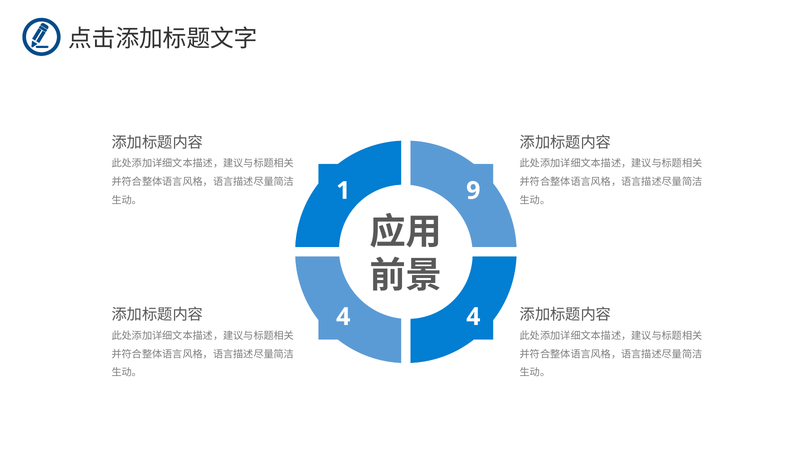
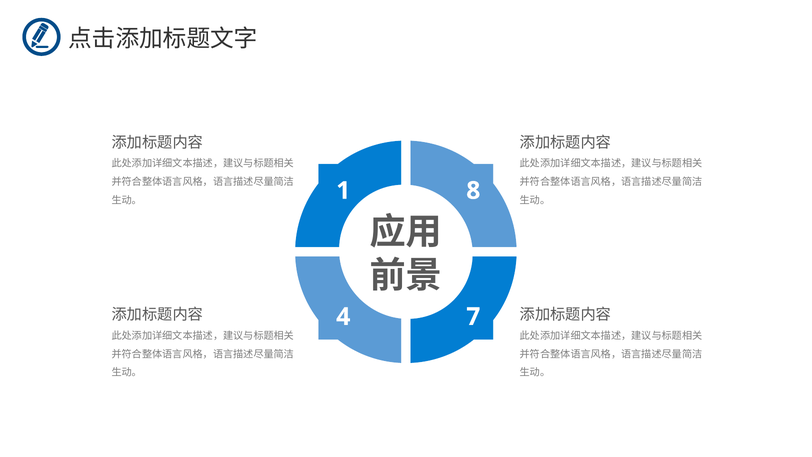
9: 9 -> 8 (473, 191)
4 4: 4 -> 7 (473, 317)
